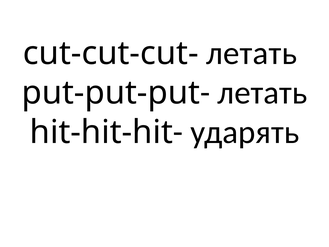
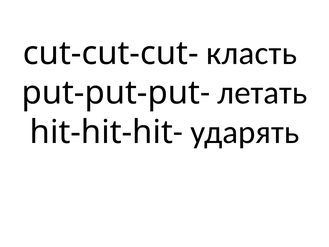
cut-cut-cut- летать: летать -> класть (252, 53)
